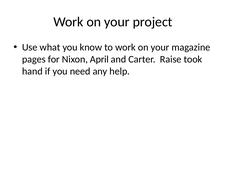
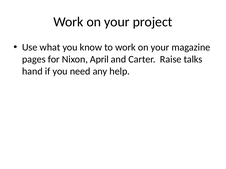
took: took -> talks (193, 59)
